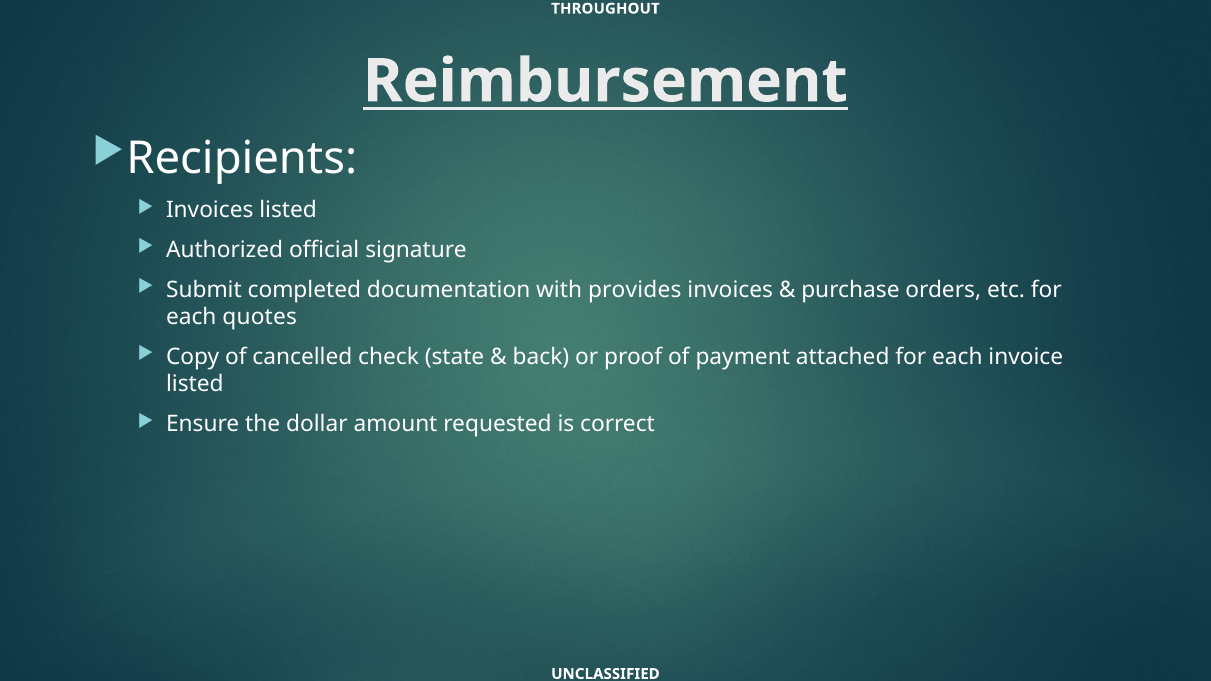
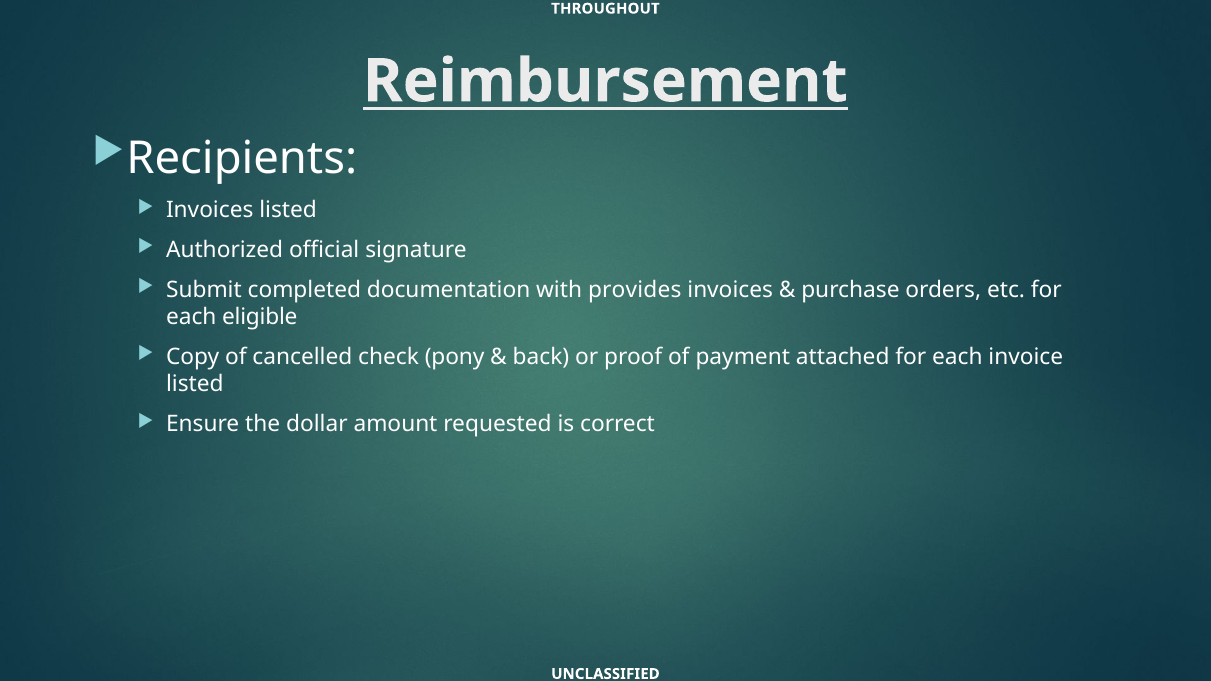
quotes: quotes -> eligible (260, 317)
state: state -> pony (455, 357)
